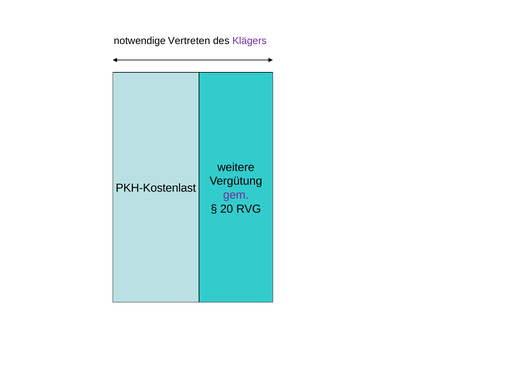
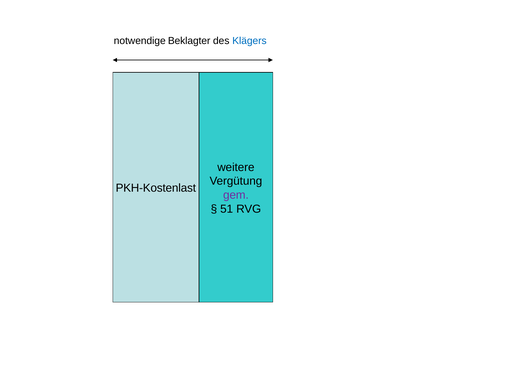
Vertreten: Vertreten -> Beklagter (189, 41)
Klägers colour: purple -> blue (249, 41)
20: 20 -> 51 (227, 209)
